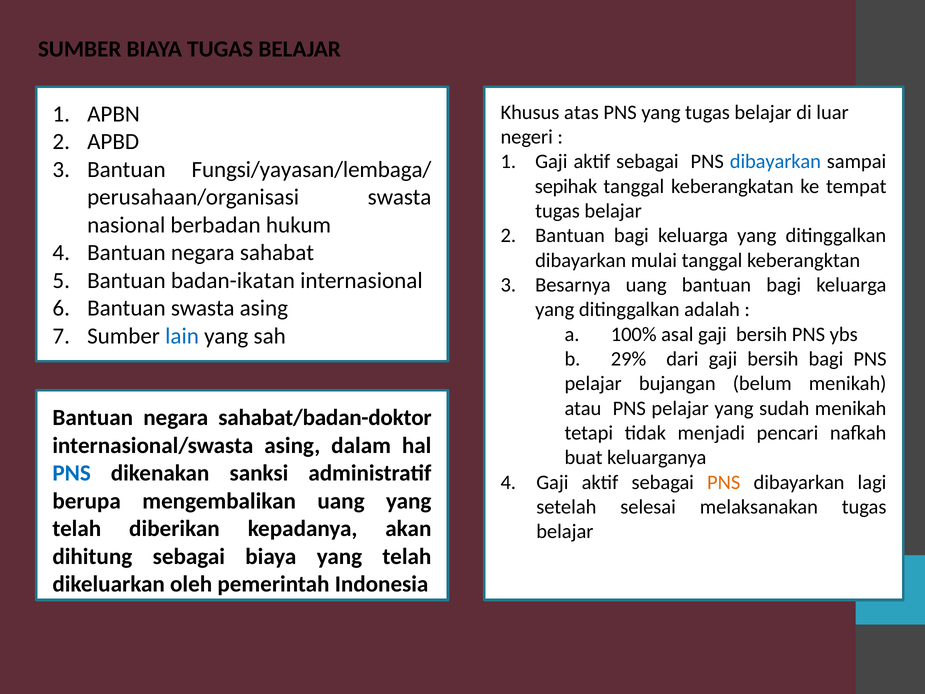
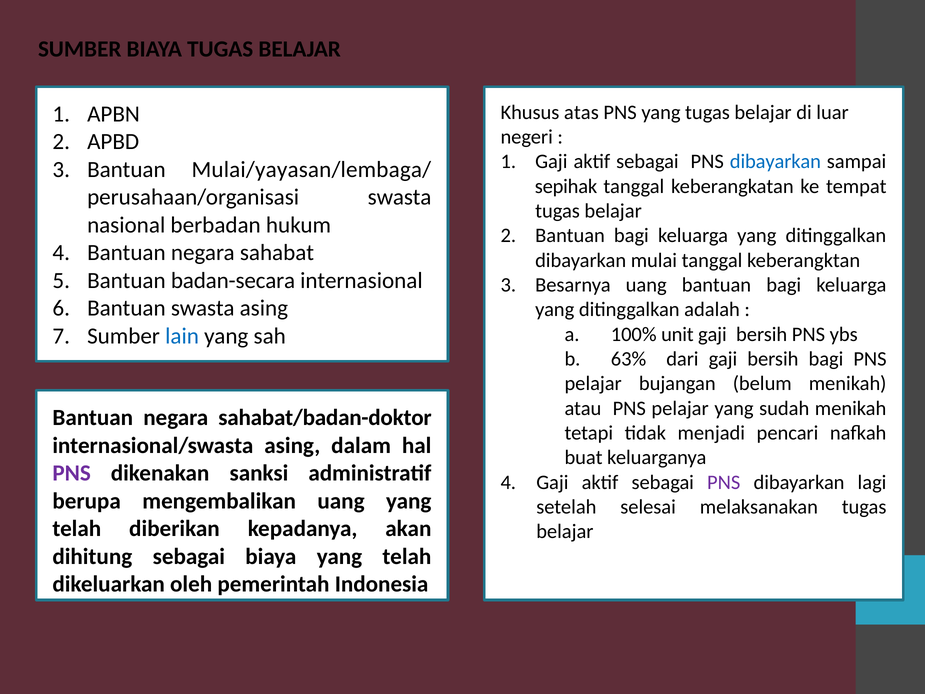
Fungsi/yayasan/lembaga/: Fungsi/yayasan/lembaga/ -> Mulai/yayasan/lembaga/ (311, 169)
badan-ikatan: badan-ikatan -> badan-secara (233, 280)
asal: asal -> unit (677, 334)
29%: 29% -> 63% (628, 359)
PNS colour: blue -> purple (72, 473)
PNS colour: orange -> purple (724, 482)
